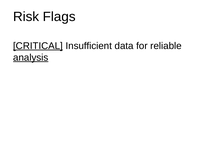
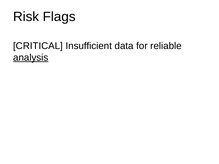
CRITICAL underline: present -> none (38, 46)
